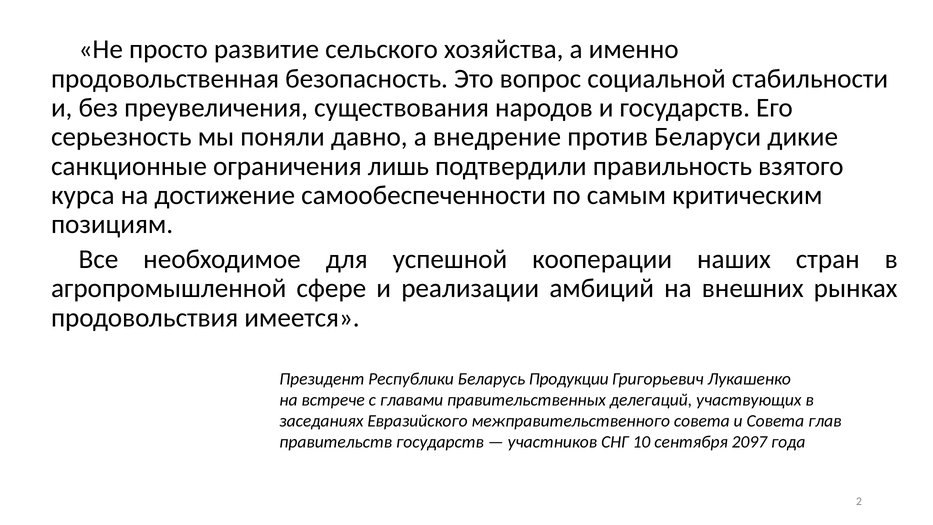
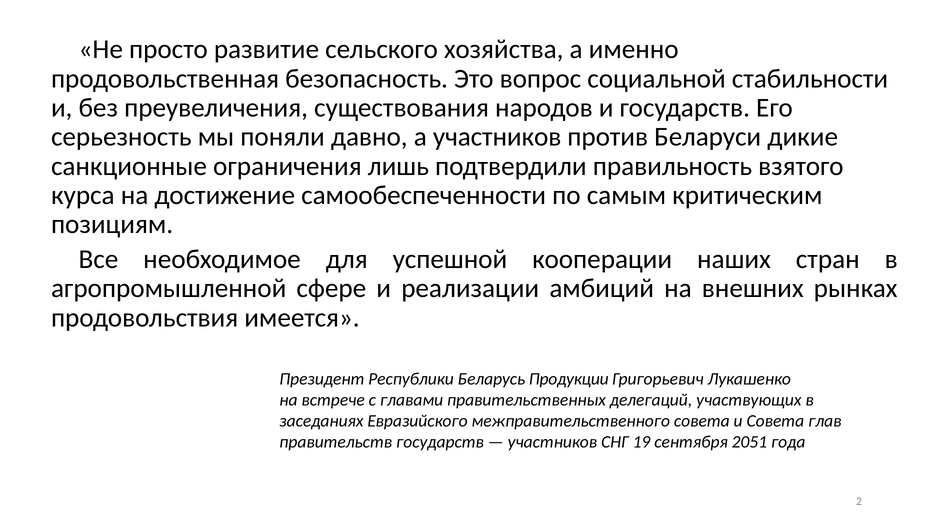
а внедрение: внедрение -> участников (497, 137)
10: 10 -> 19 (641, 442)
2097: 2097 -> 2051 (749, 442)
